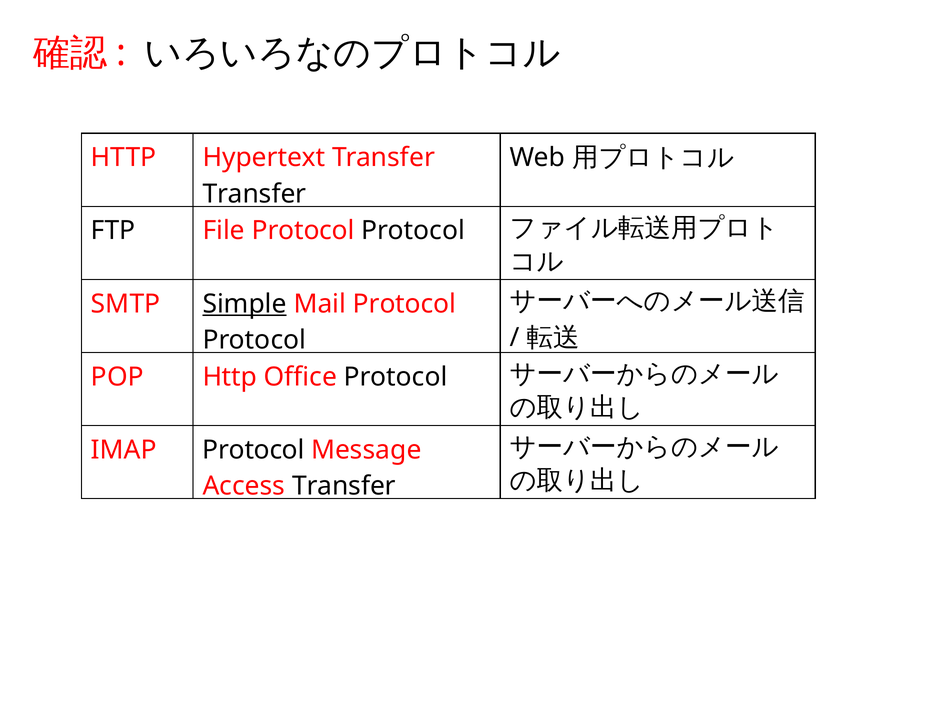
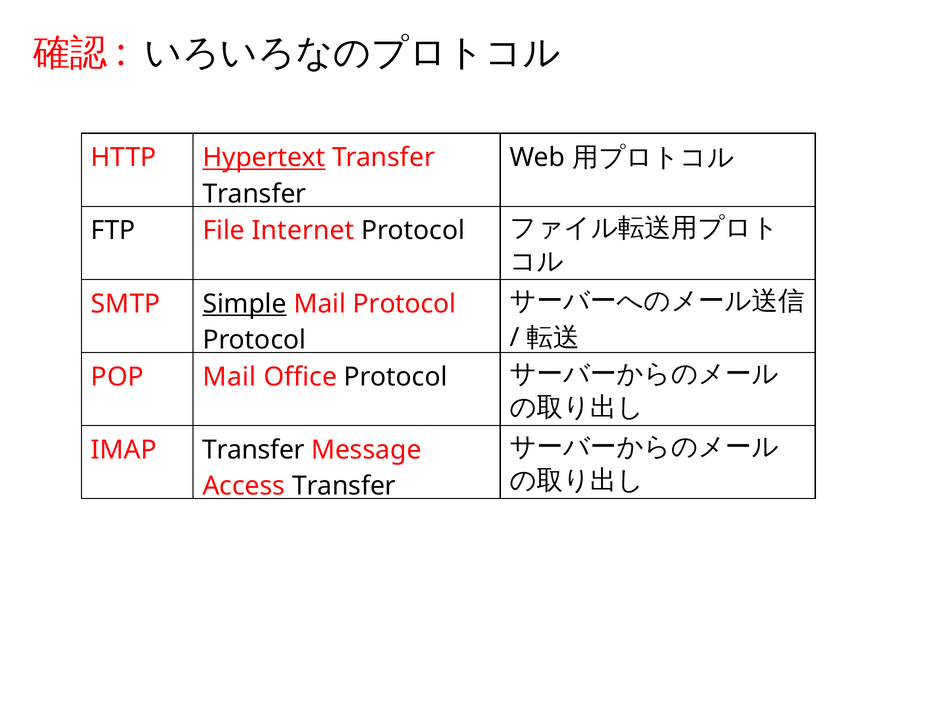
Hypertext underline: none -> present (264, 158)
File Protocol: Protocol -> Internet (303, 231)
POP Http: Http -> Mail (230, 377)
IMAP Protocol: Protocol -> Transfer (253, 450)
